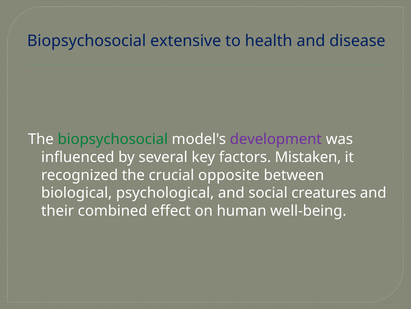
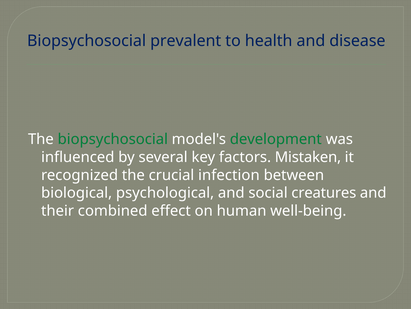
extensive: extensive -> prevalent (186, 41)
development colour: purple -> green (276, 139)
opposite: opposite -> infection (229, 175)
